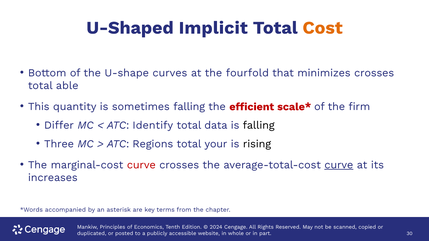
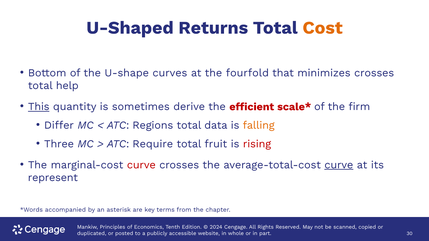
Implicit: Implicit -> Returns (213, 28)
able: able -> help (67, 86)
This underline: none -> present (39, 107)
sometimes falling: falling -> derive (189, 107)
Identify: Identify -> Regions (153, 125)
falling colour: black -> orange (259, 125)
Regions: Regions -> Require (153, 144)
your: your -> fruit (216, 144)
rising colour: black -> red (257, 144)
increases: increases -> represent (53, 178)
